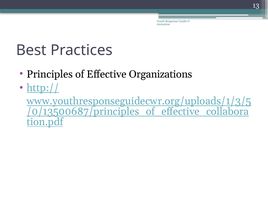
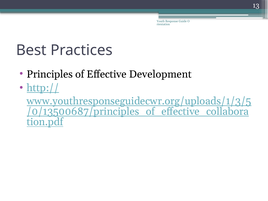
Organizations: Organizations -> Development (160, 74)
